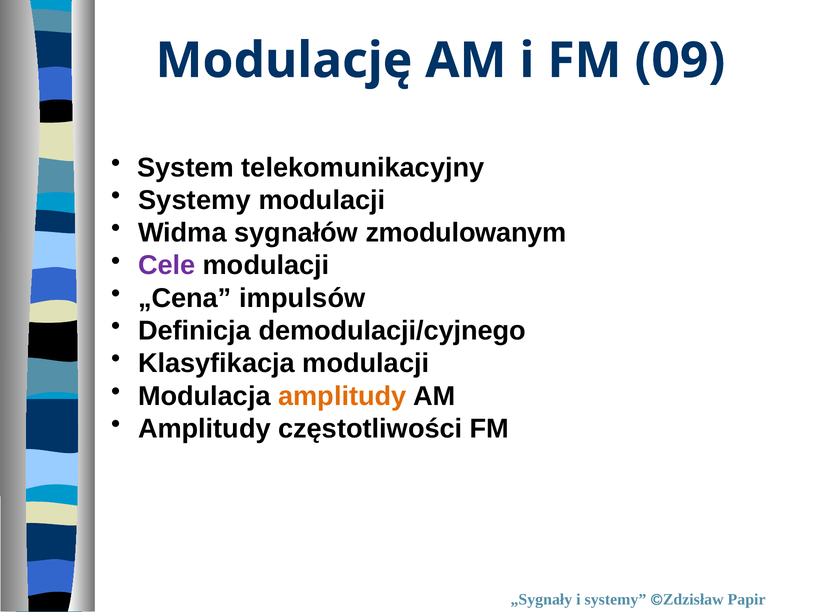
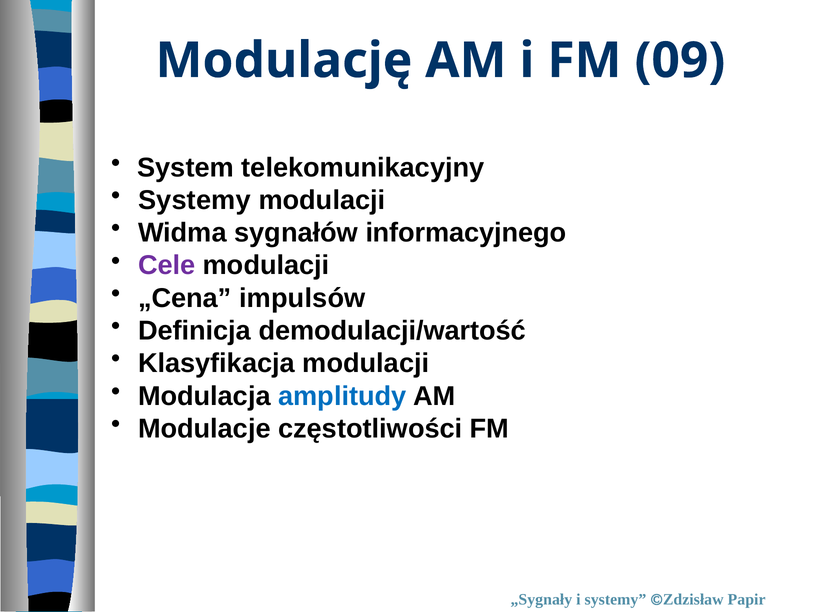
zmodulowanym: zmodulowanym -> informacyjnego (466, 233)
demodulacji/cyjnego: demodulacji/cyjnego -> demodulacji/wartość (392, 330)
amplitudy colour: orange -> blue (342, 396)
Amplitudy: Amplitudy -> Modulacje (204, 428)
